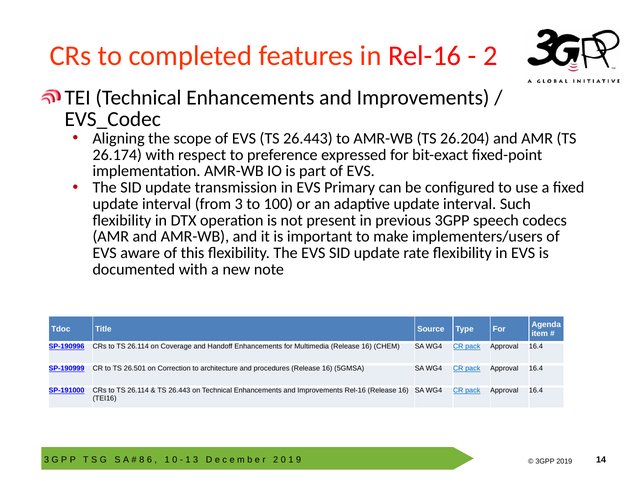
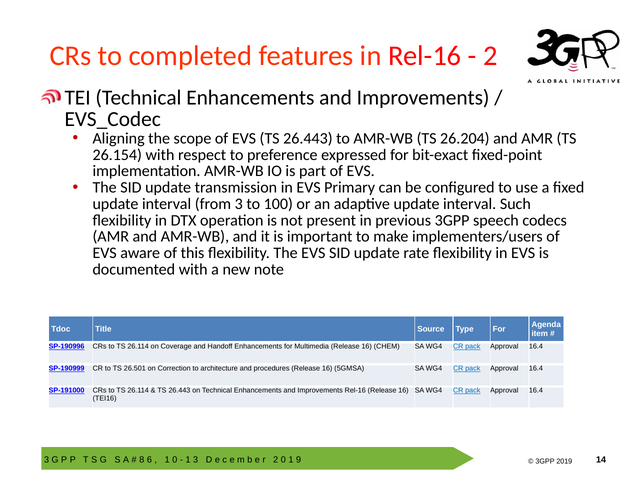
26.174: 26.174 -> 26.154 (117, 155)
